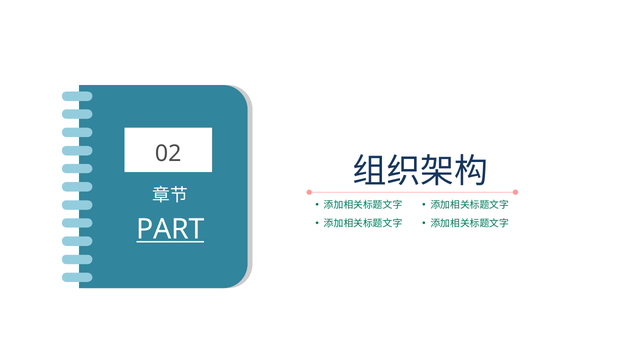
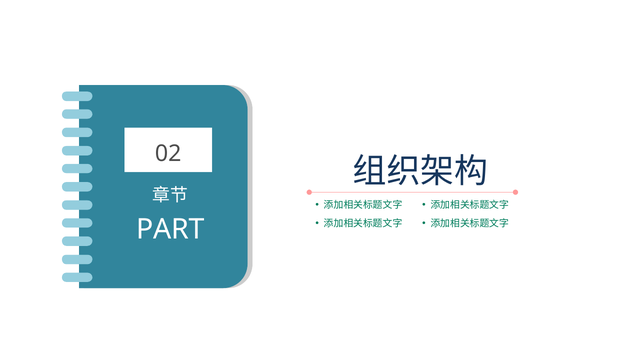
PART underline: present -> none (170, 229)
